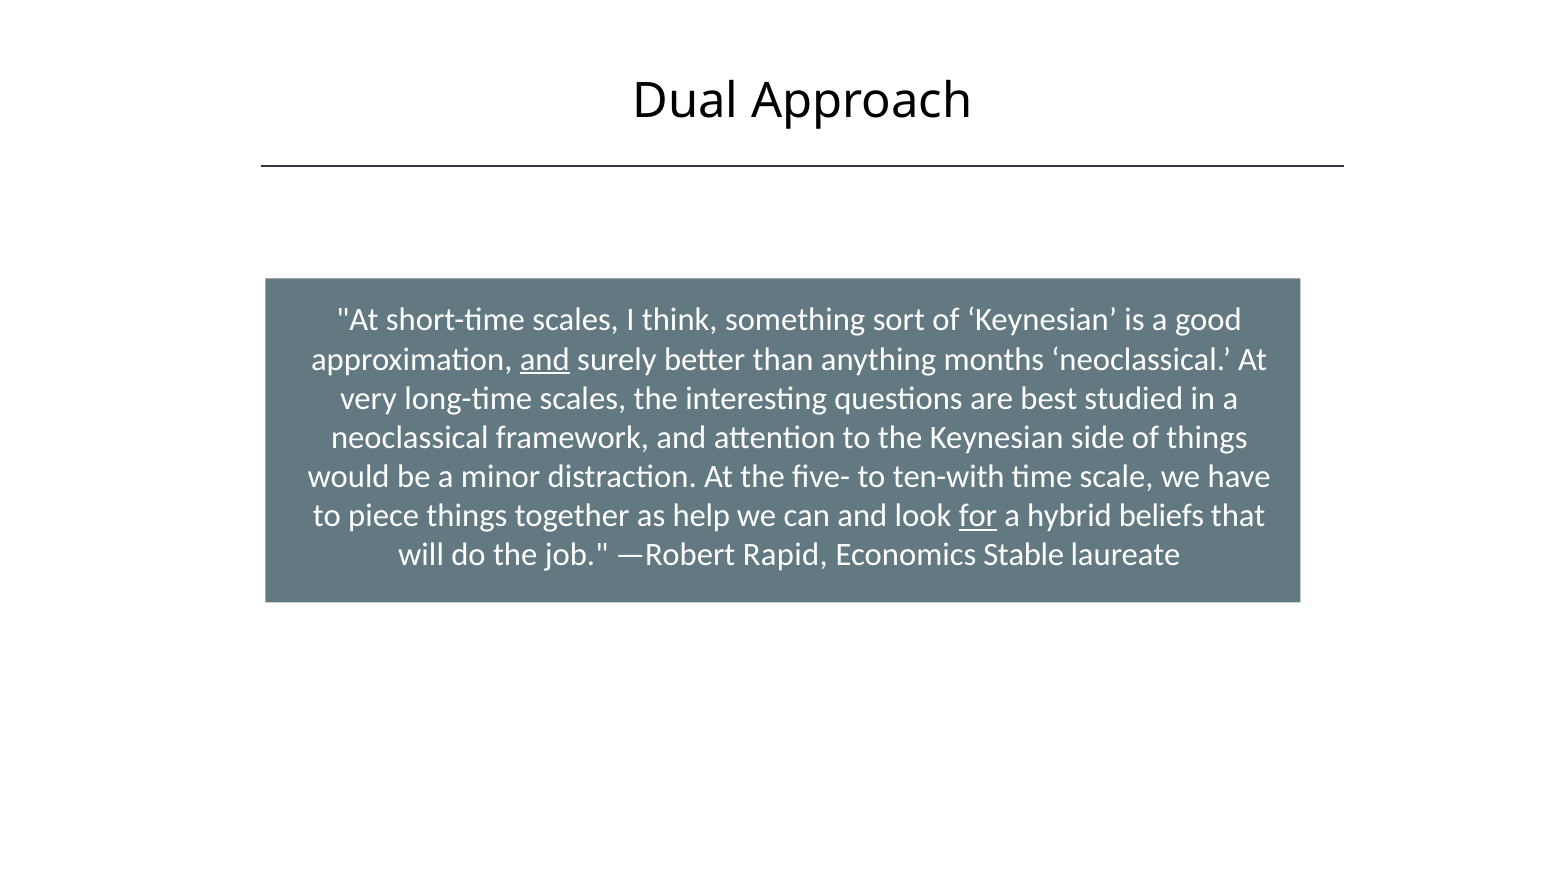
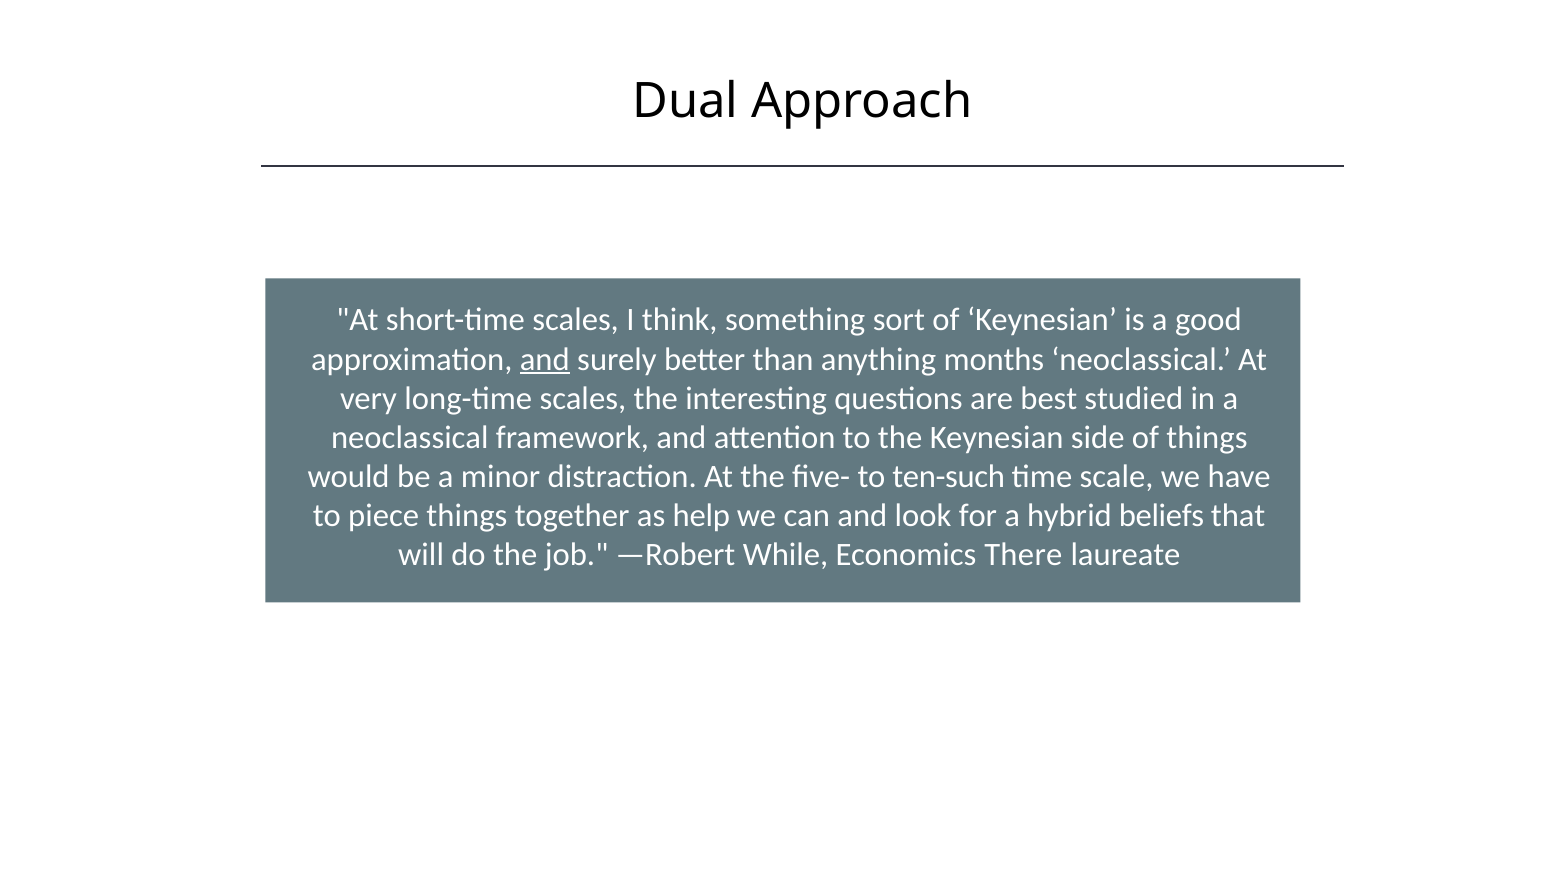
ten-with: ten-with -> ten-such (949, 477)
for underline: present -> none (978, 516)
Rapid: Rapid -> While (785, 555)
Stable: Stable -> There (1023, 555)
